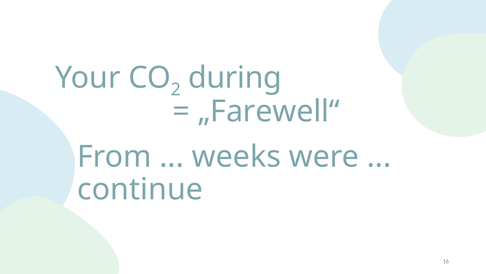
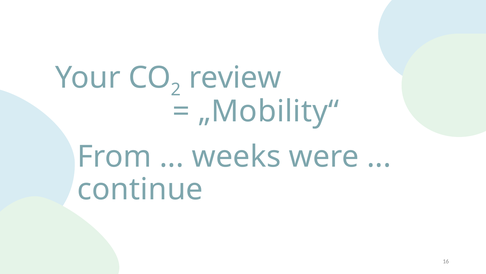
during: during -> review (235, 78)
„Farewell“: „Farewell“ -> „Mobility“ (269, 111)
